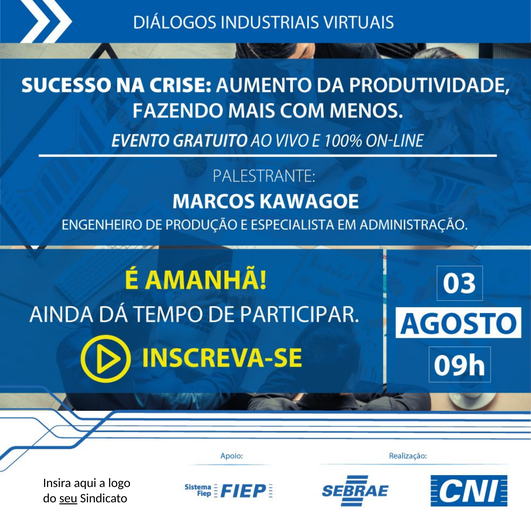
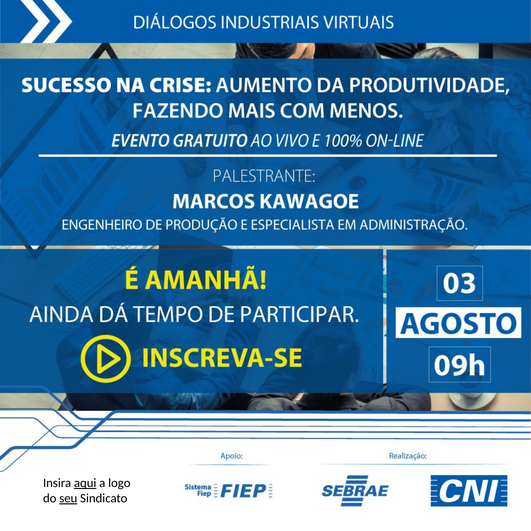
aqui underline: none -> present (85, 483)
